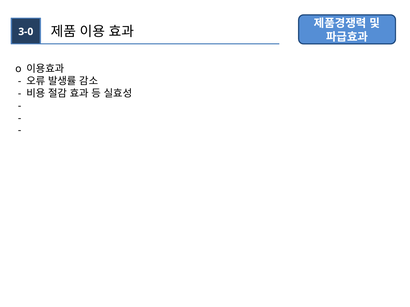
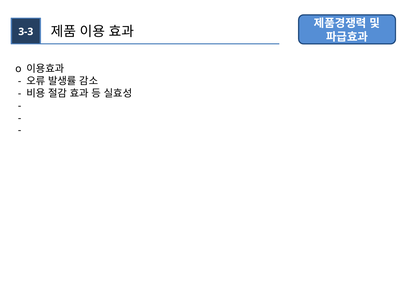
3-0: 3-0 -> 3-3 (26, 32)
